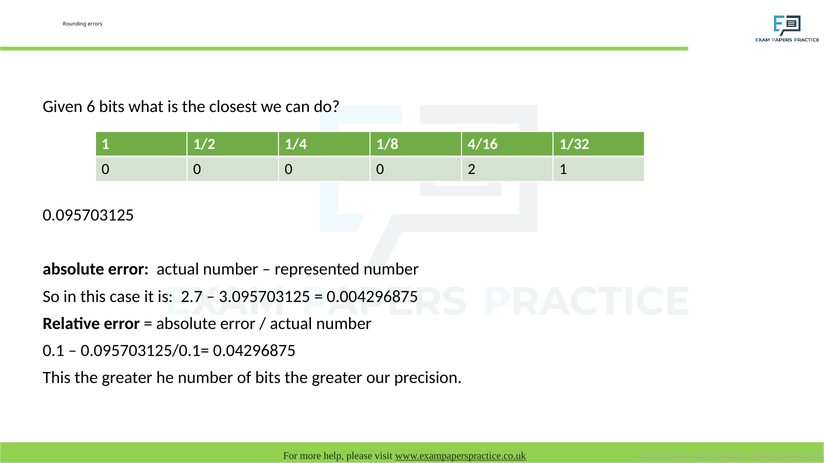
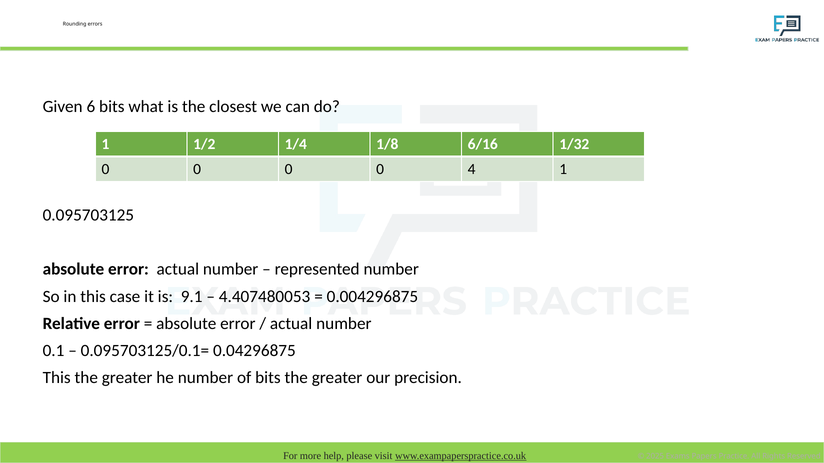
4/16: 4/16 -> 6/16 (483, 144)
2: 2 -> 4 (472, 169)
2.7: 2.7 -> 9.1 (192, 297)
3.095703125: 3.095703125 -> 4.407480053 (265, 297)
